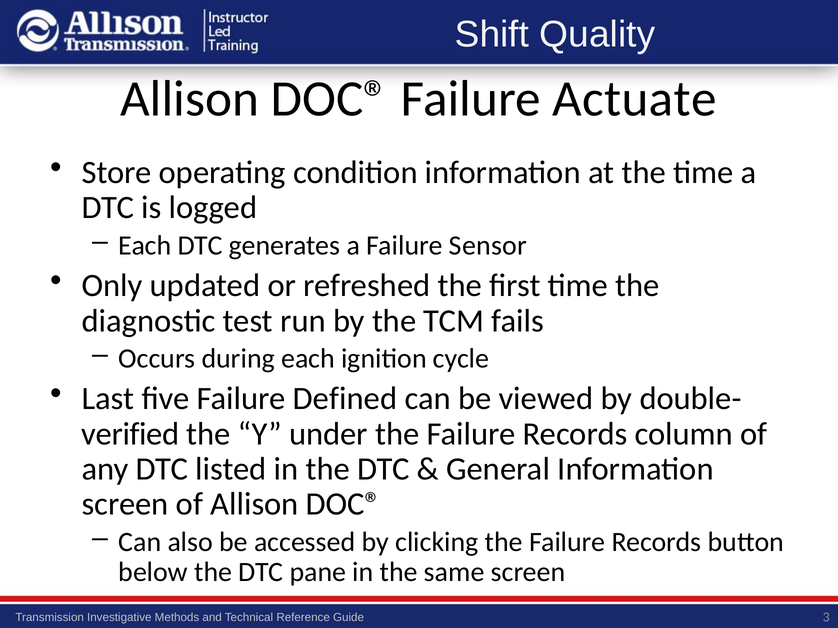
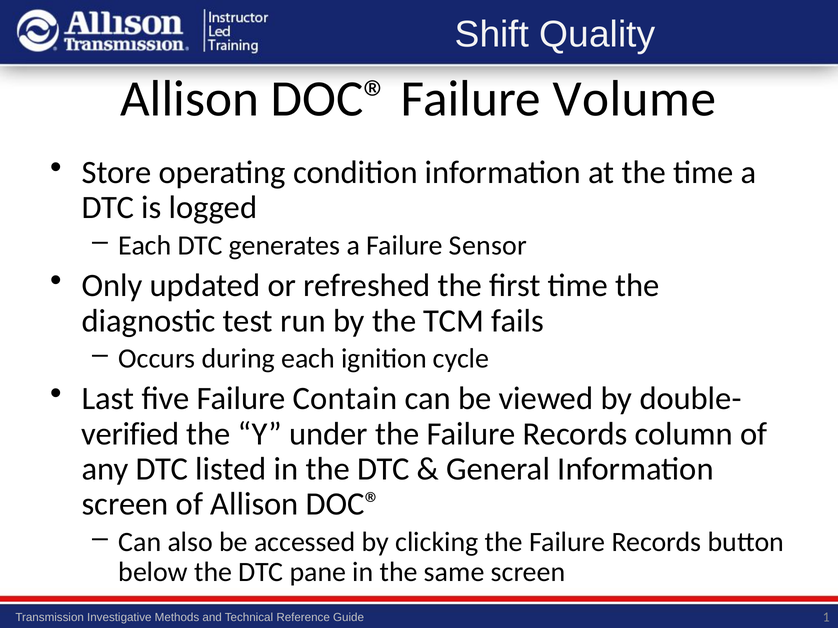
Actuate: Actuate -> Volume (634, 99)
Defined: Defined -> Contain (345, 399)
3: 3 -> 1 (826, 618)
